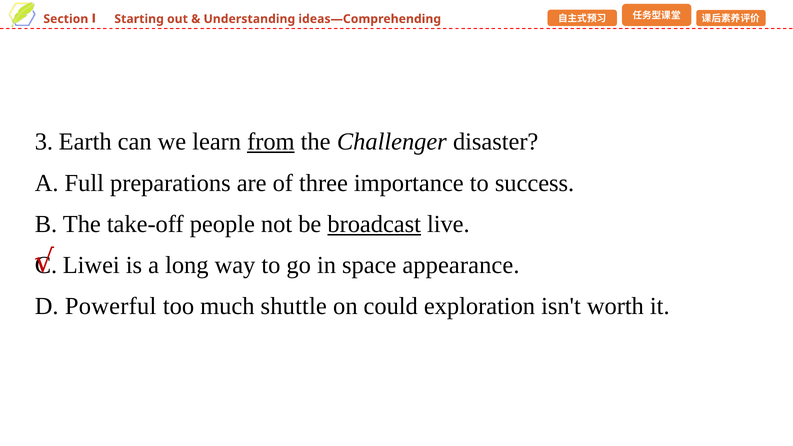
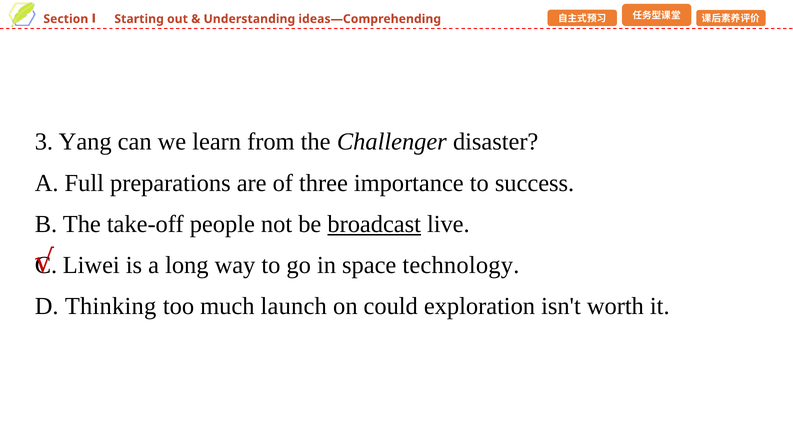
Earth: Earth -> Yang (85, 142)
from underline: present -> none (271, 142)
appearance: appearance -> technology (461, 265)
Powerful: Powerful -> Thinking (111, 306)
shuttle: shuttle -> launch (294, 306)
